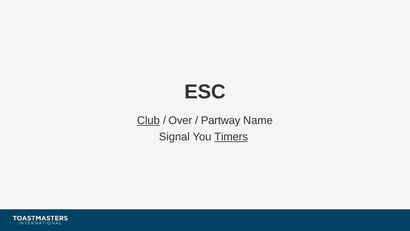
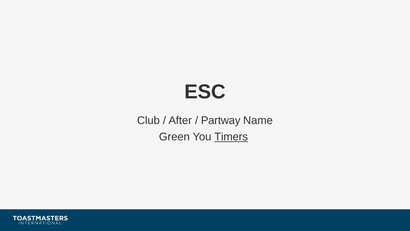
Club underline: present -> none (148, 120)
Over: Over -> After (180, 120)
Signal: Signal -> Green (174, 137)
